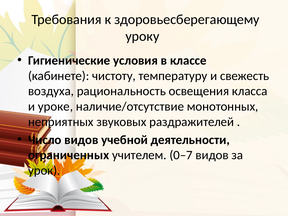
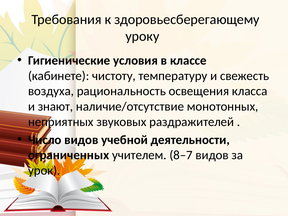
уроке: уроке -> знают (56, 107)
0–7: 0–7 -> 8–7 (181, 155)
